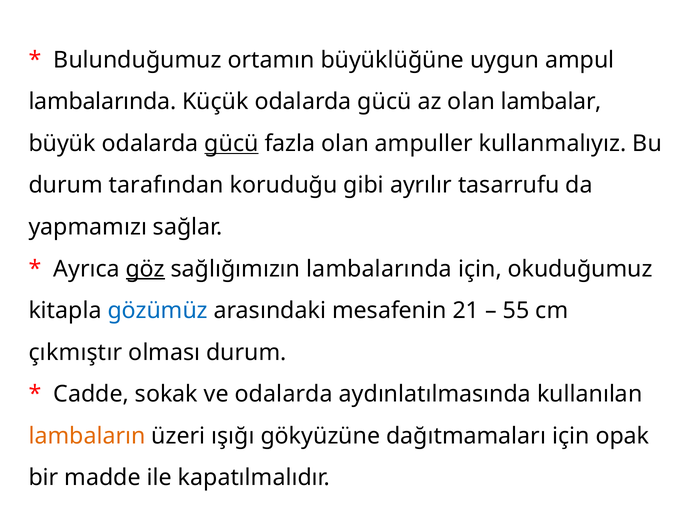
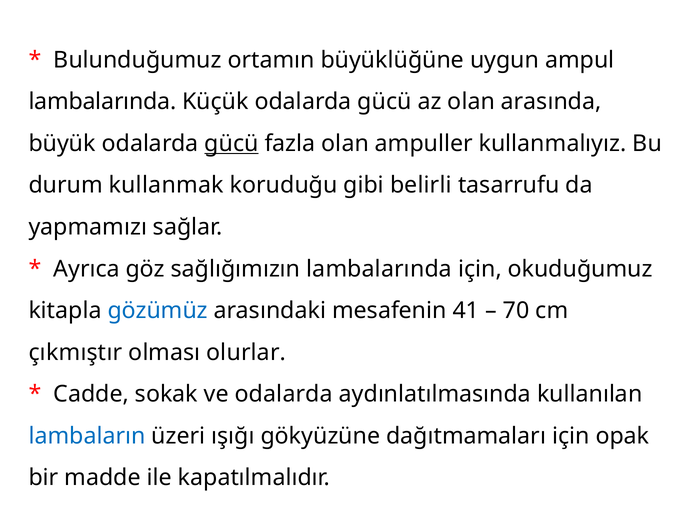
lambalar: lambalar -> arasında (551, 102)
tarafından: tarafından -> kullanmak (166, 185)
ayrılır: ayrılır -> belirli (421, 185)
göz underline: present -> none (145, 269)
21: 21 -> 41 (466, 311)
55: 55 -> 70 (516, 311)
olması durum: durum -> olurlar (246, 352)
lambaların colour: orange -> blue (87, 436)
